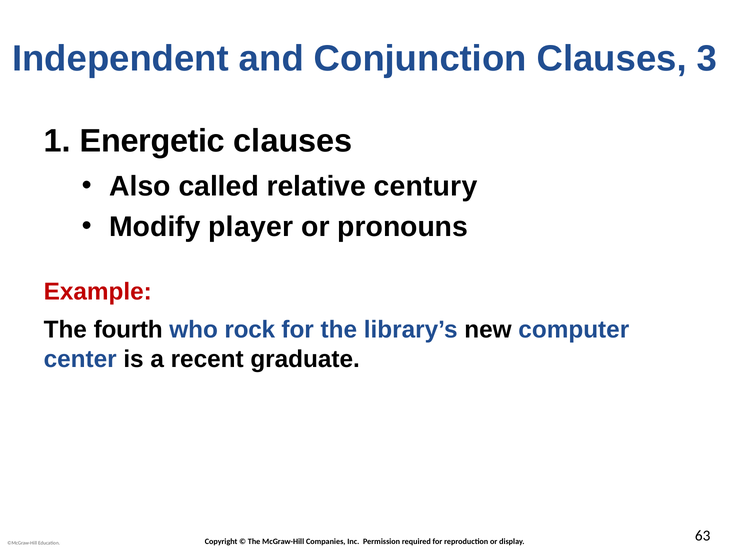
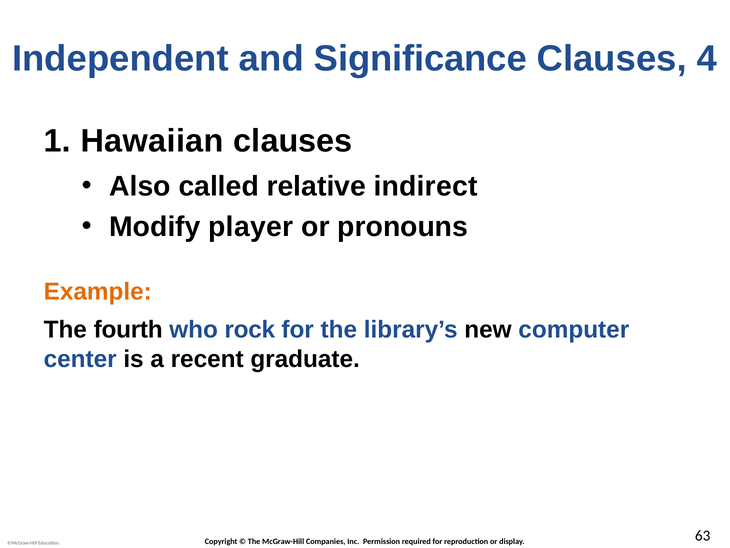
Conjunction: Conjunction -> Significance (420, 58)
3: 3 -> 4 (707, 58)
Energetic: Energetic -> Hawaiian (152, 141)
century: century -> indirect (426, 186)
Example colour: red -> orange (98, 291)
